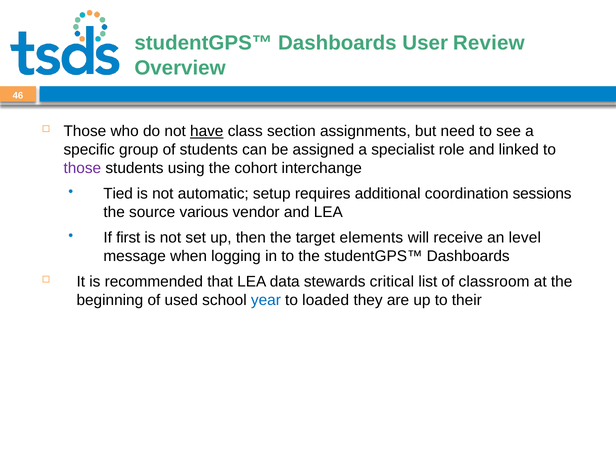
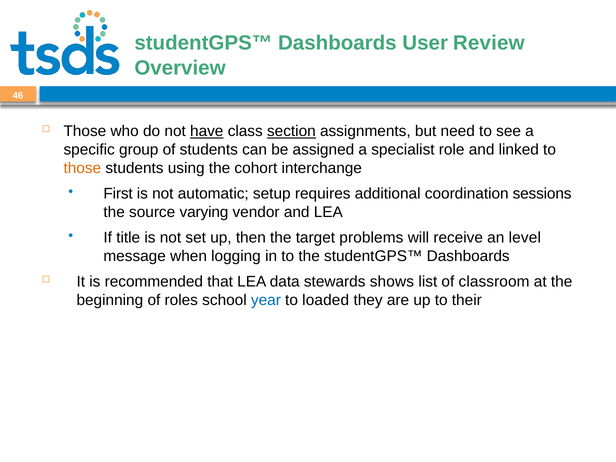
section underline: none -> present (291, 131)
those colour: purple -> orange (82, 168)
Tied: Tied -> First (118, 194)
various: various -> varying (204, 212)
If first: first -> title (128, 238)
elements: elements -> problems (371, 238)
critical: critical -> shows (392, 281)
used: used -> roles (181, 300)
